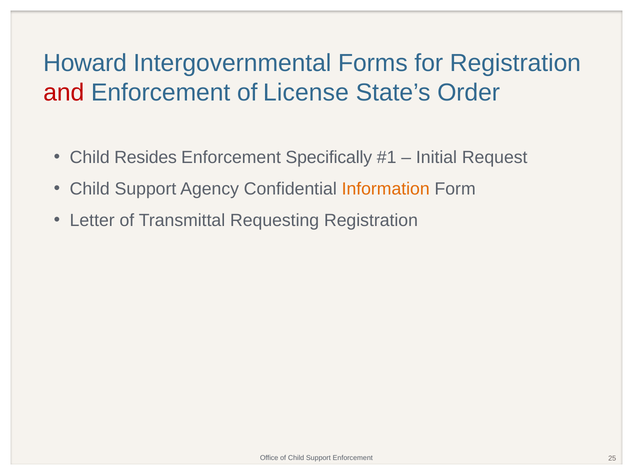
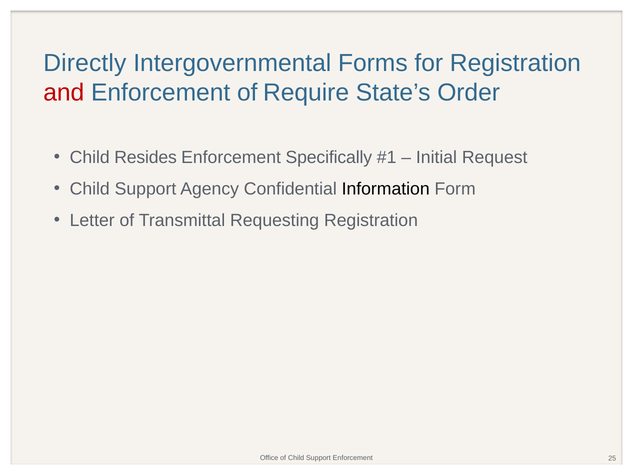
Howard: Howard -> Directly (85, 63)
License: License -> Require (306, 93)
Information colour: orange -> black (386, 189)
